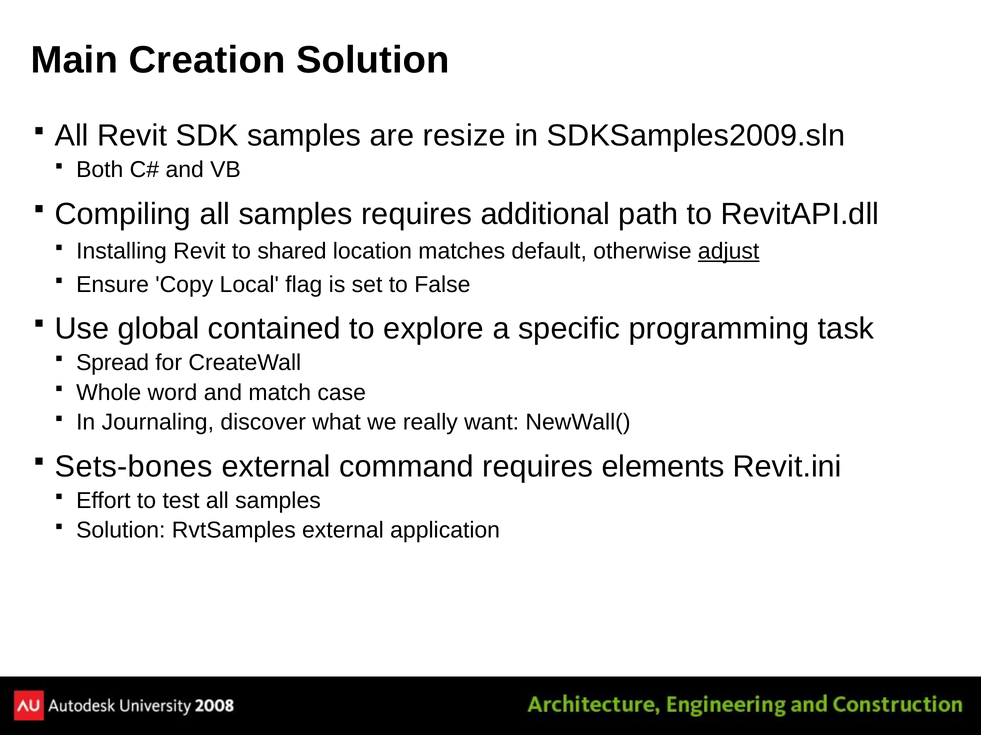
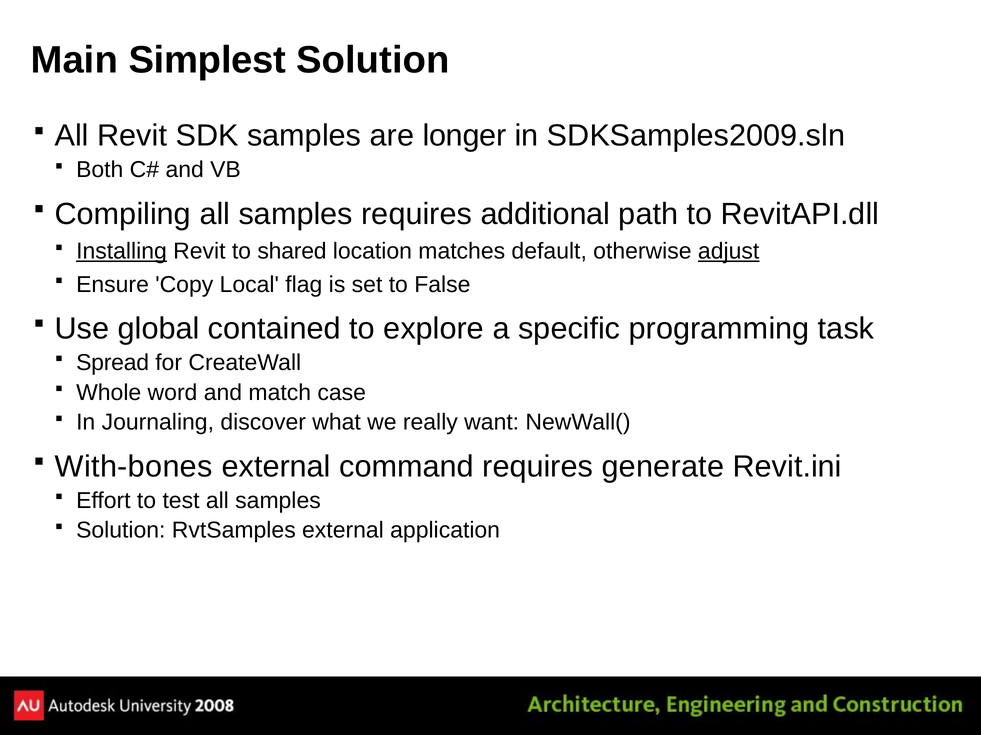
Creation: Creation -> Simplest (207, 60)
resize: resize -> longer (465, 136)
Installing underline: none -> present (121, 252)
Sets-bones: Sets-bones -> With-bones (134, 467)
elements: elements -> generate (663, 467)
